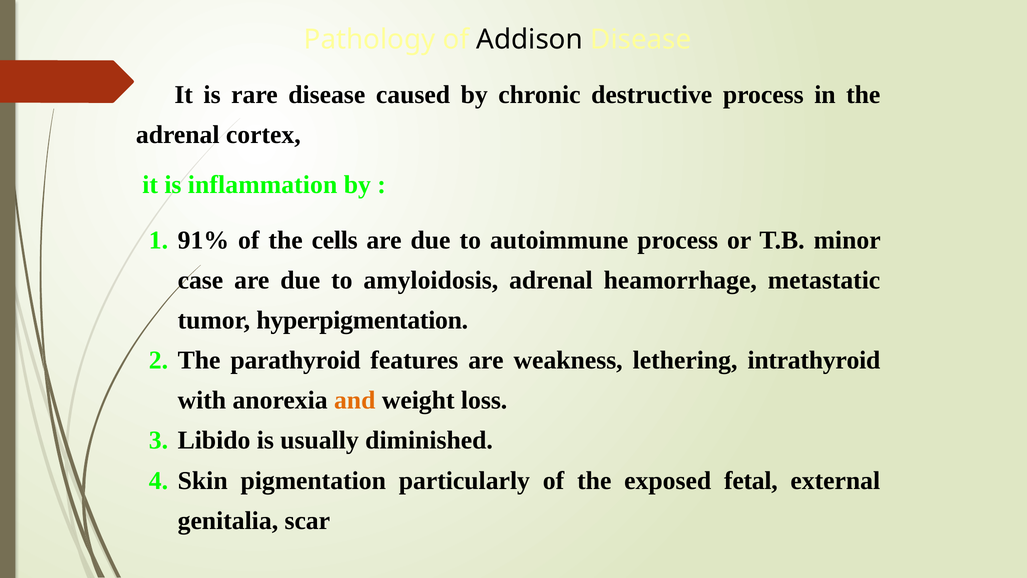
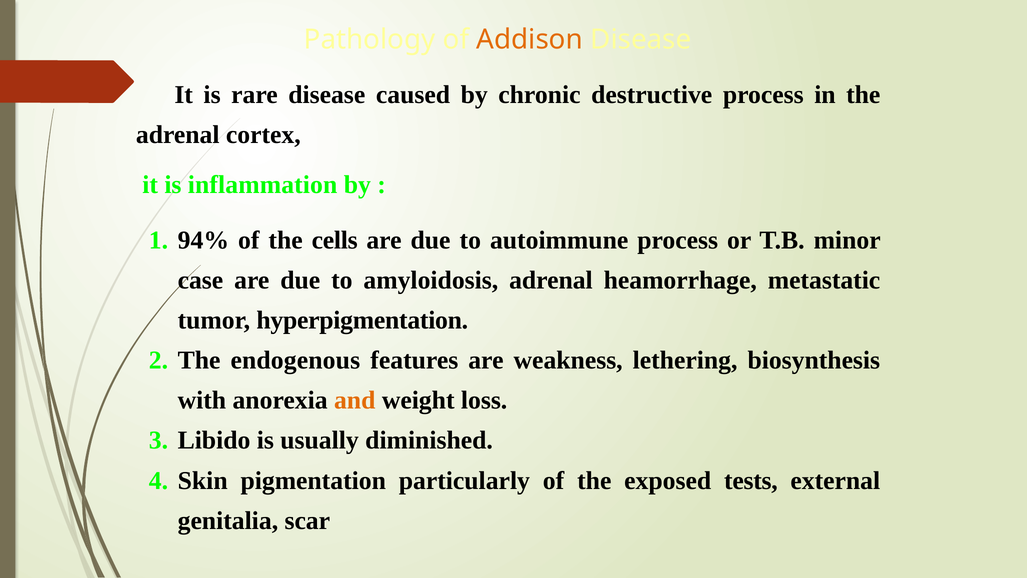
Addison colour: black -> orange (530, 39)
91%: 91% -> 94% (203, 240)
parathyroid: parathyroid -> endogenous (295, 360)
intrathyroid: intrathyroid -> biosynthesis (814, 360)
fetal: fetal -> tests (751, 480)
